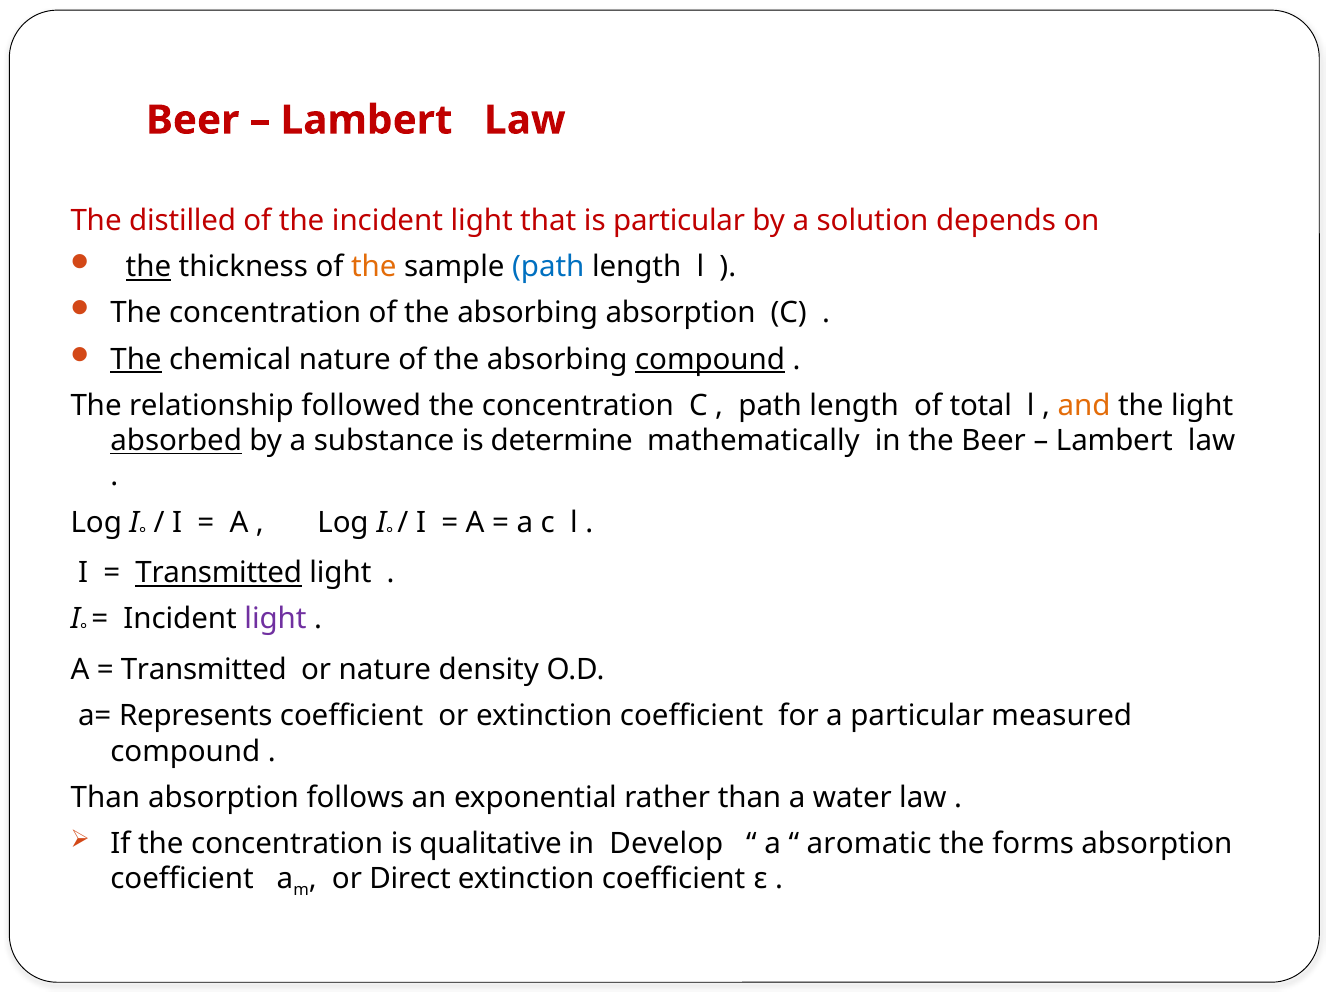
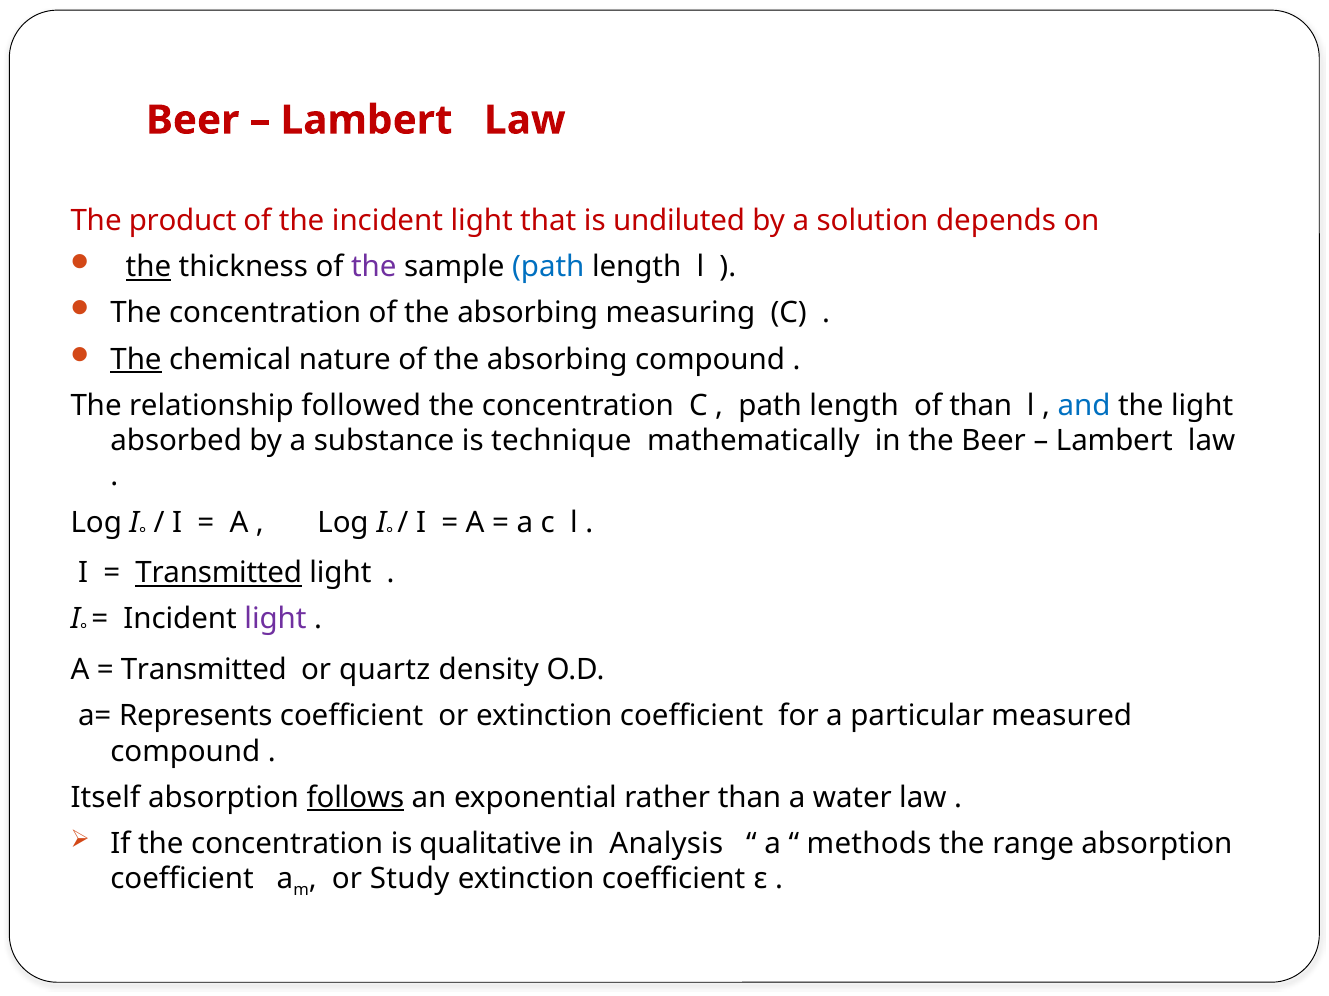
distilled: distilled -> product (183, 221)
is particular: particular -> undiluted (679, 221)
the colour: orange -> purple (374, 267)
absorbing absorption: absorption -> measuring (680, 313)
compound underline: present -> none (710, 360)
of total: total -> than (981, 406)
and colour: orange -> blue (1084, 406)
absorbed underline: present -> none (176, 441)
determine: determine -> technique (561, 441)
or nature: nature -> quartz (385, 670)
Than: Than -> Itself (105, 798)
follows underline: none -> present (355, 798)
Develop: Develop -> Analysis (666, 844)
aromatic: aromatic -> methods (869, 844)
forms: forms -> range (1033, 844)
Direct: Direct -> Study (410, 880)
